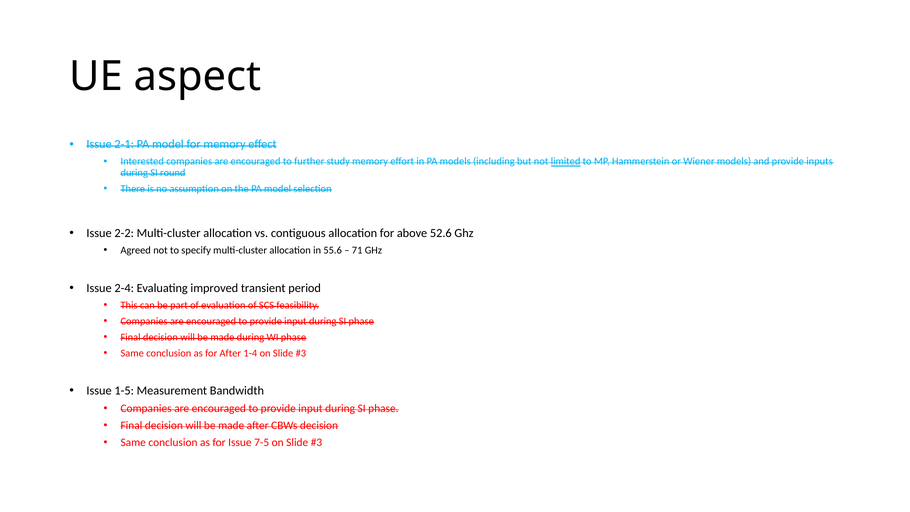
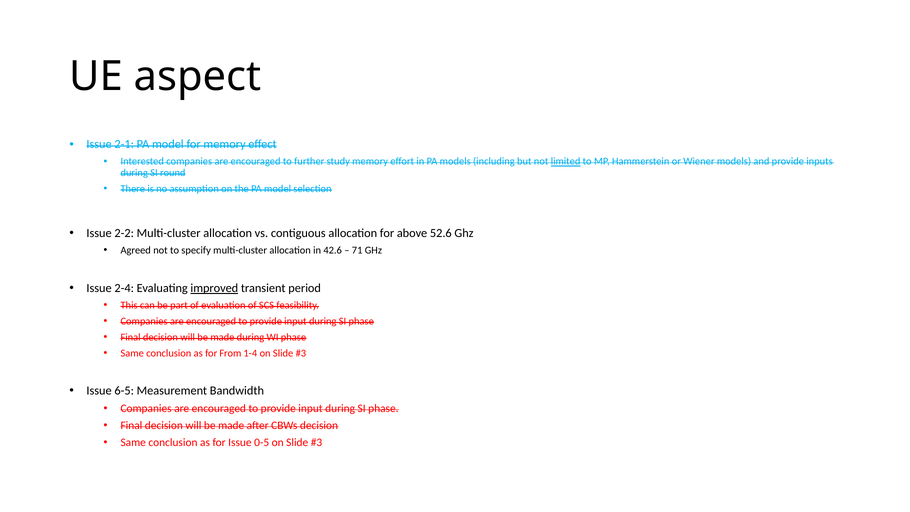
55.6: 55.6 -> 42.6 (333, 250)
improved underline: none -> present (214, 288)
for After: After -> From (230, 353)
1-5: 1-5 -> 6-5 (124, 391)
7-5: 7-5 -> 0-5 (262, 442)
